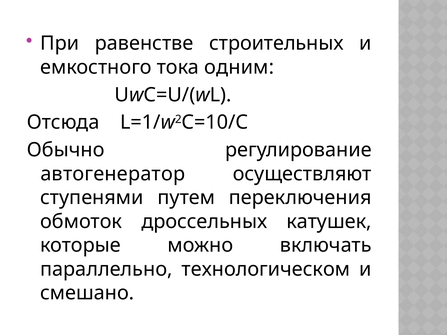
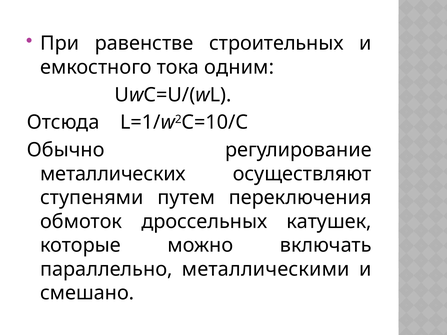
автогенератор: автогенератор -> металлических (113, 174)
технологическом: технологическом -> металлическими (266, 269)
